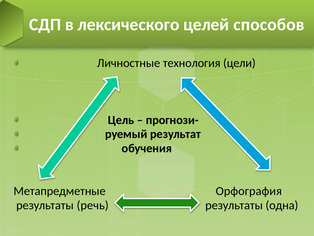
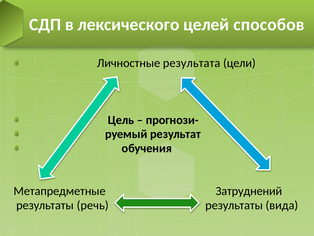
технология: технология -> результата (192, 63)
Орфография: Орфография -> Затруднений (249, 191)
одна: одна -> вида (282, 205)
